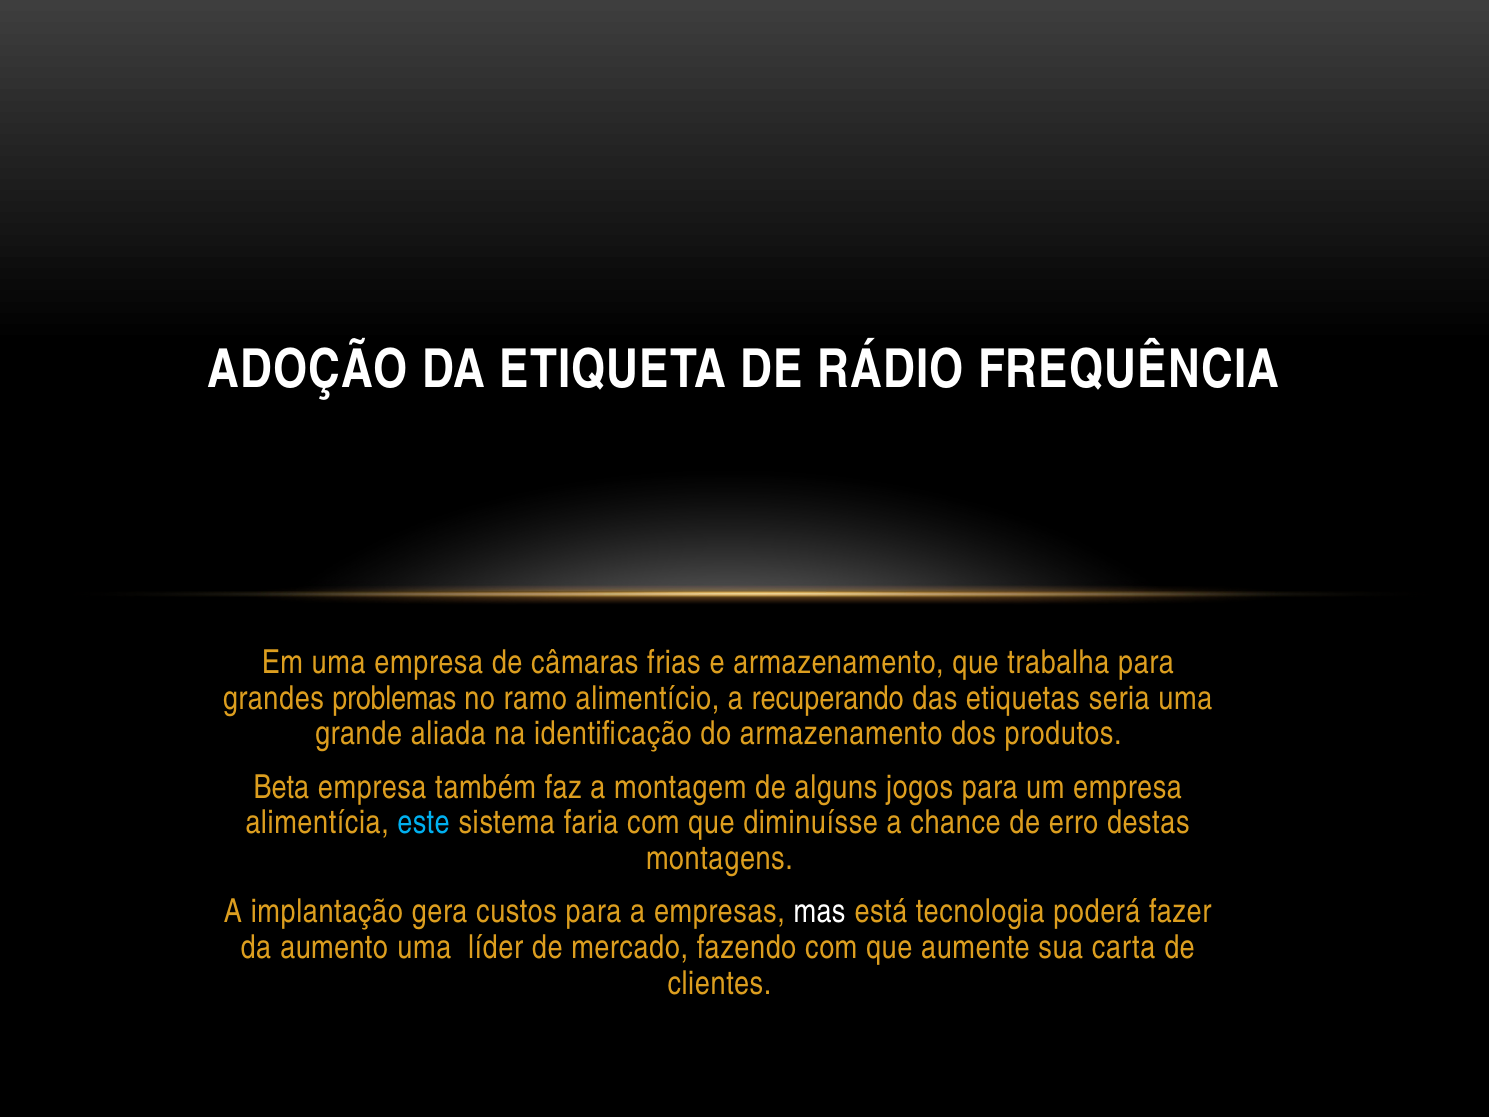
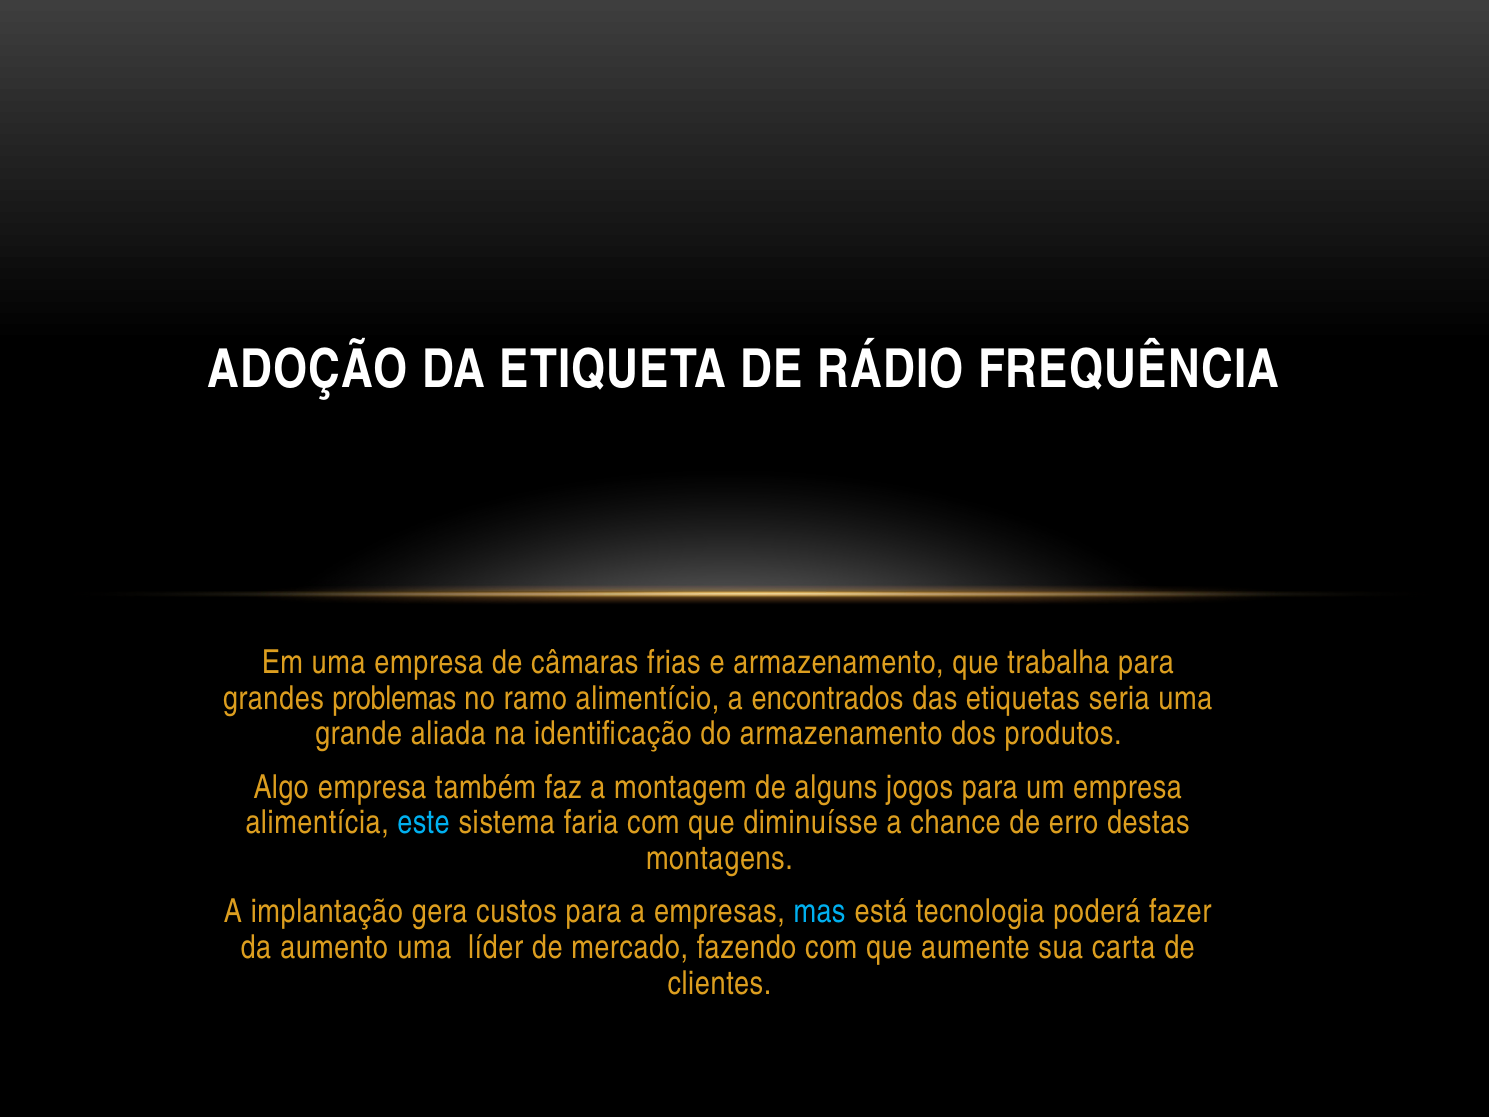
recuperando: recuperando -> encontrados (828, 698)
Beta: Beta -> Algo (281, 787)
mas colour: white -> light blue (820, 912)
